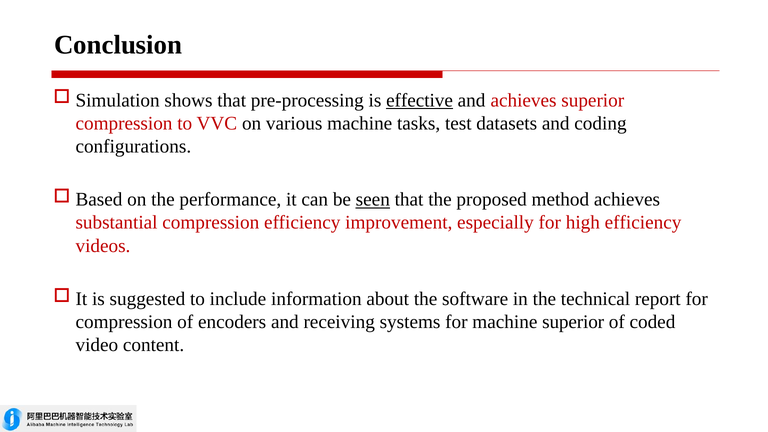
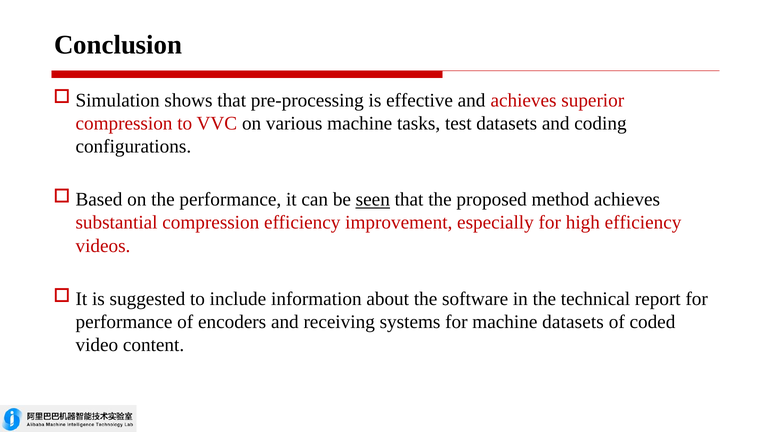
effective underline: present -> none (420, 100)
compression: compression -> performance (124, 322)
machine superior: superior -> datasets (573, 322)
